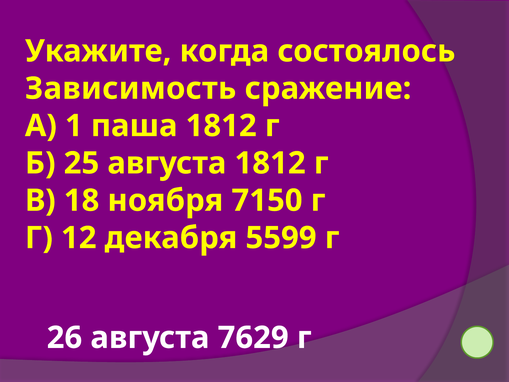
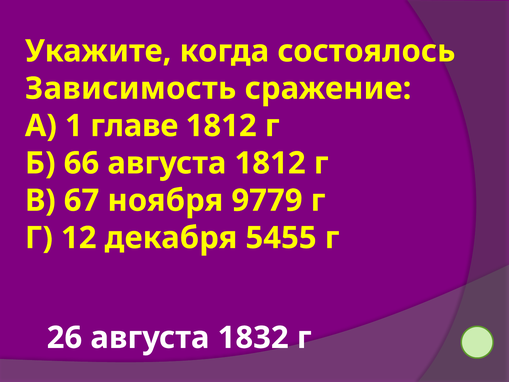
паша: паша -> главе (134, 126)
25: 25 -> 66 (81, 163)
18: 18 -> 67 (82, 200)
7150: 7150 -> 9779 (267, 200)
5599: 5599 -> 5455 (281, 238)
7629: 7629 -> 1832 (253, 337)
